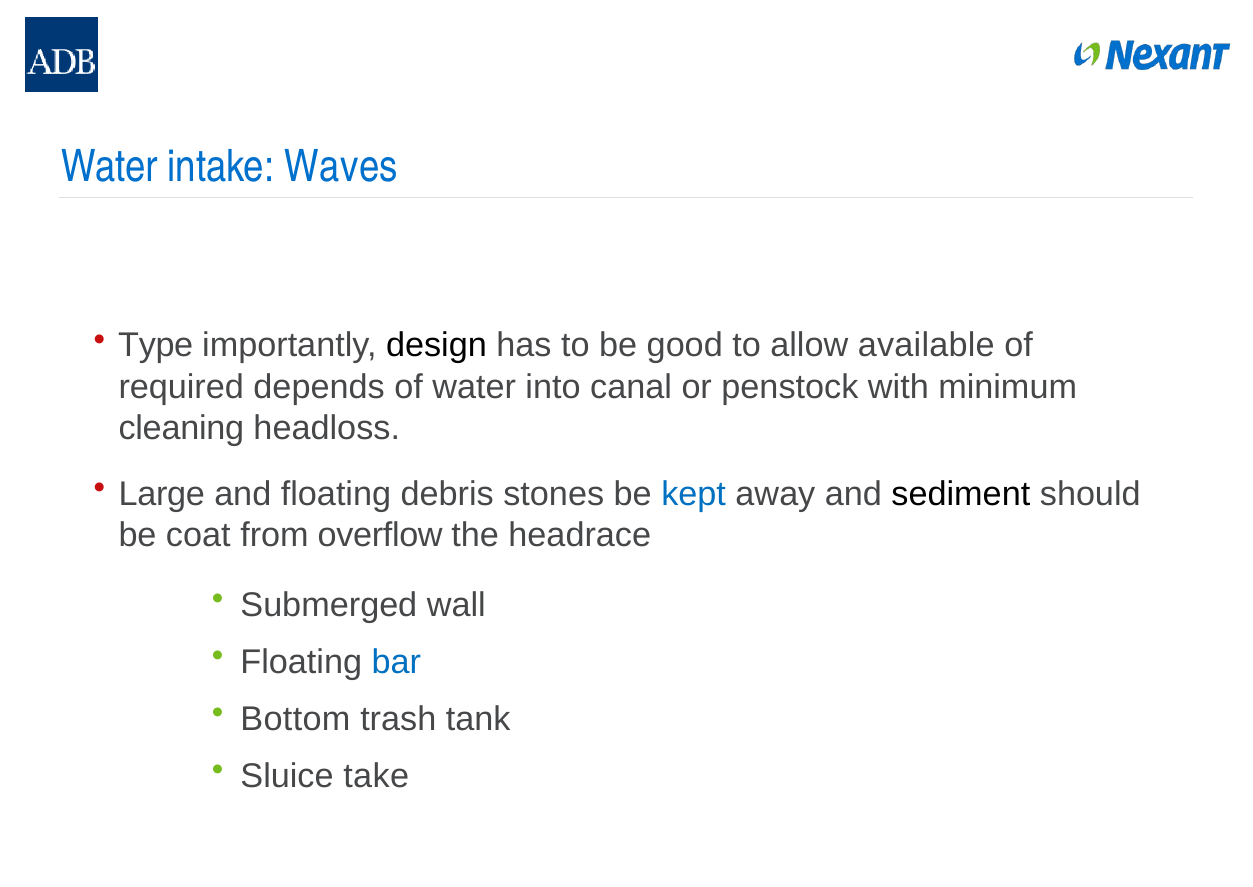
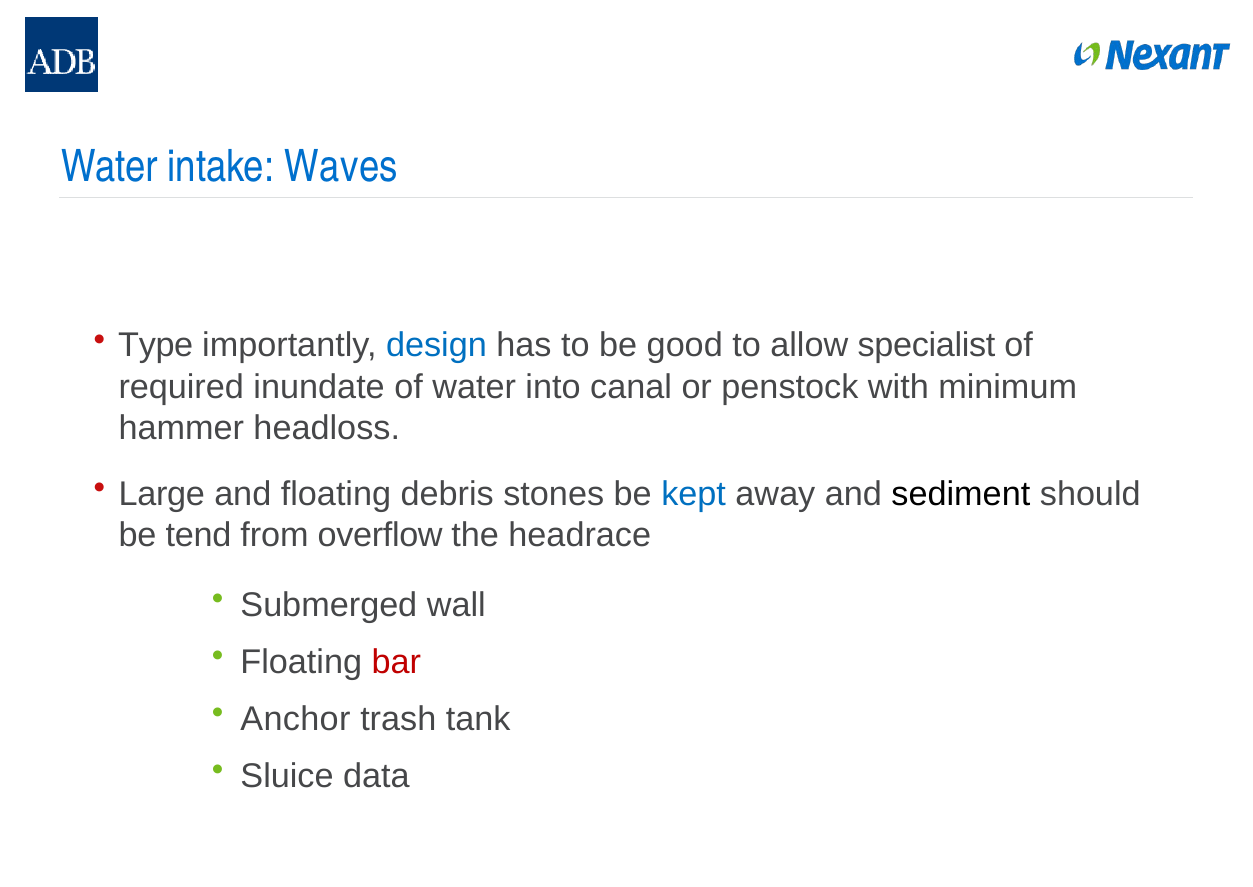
design colour: black -> blue (436, 346)
available: available -> specialist (927, 346)
depends: depends -> inundate (319, 387)
cleaning: cleaning -> hammer (181, 428)
coat: coat -> tend (199, 535)
bar colour: blue -> red (396, 662)
Bottom: Bottom -> Anchor (295, 719)
take: take -> data (376, 776)
